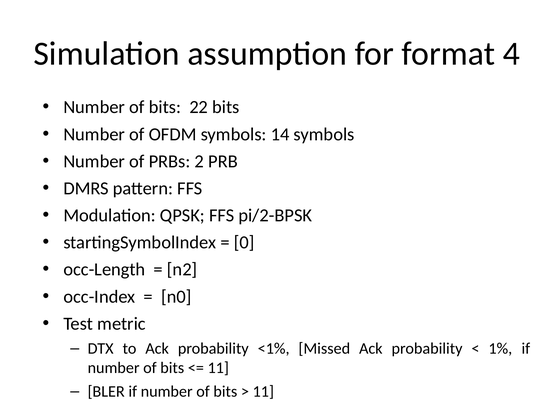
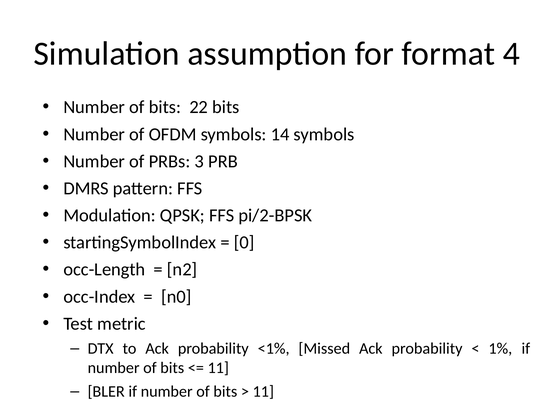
2: 2 -> 3 (199, 162)
